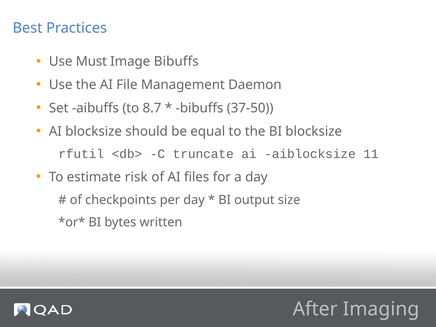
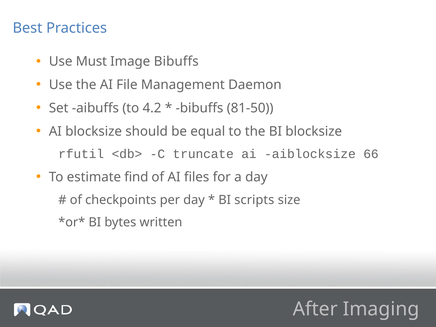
8.7: 8.7 -> 4.2 (152, 108)
37-50: 37-50 -> 81-50 (250, 108)
11: 11 -> 66 (371, 154)
risk: risk -> find (136, 177)
output: output -> scripts (254, 200)
